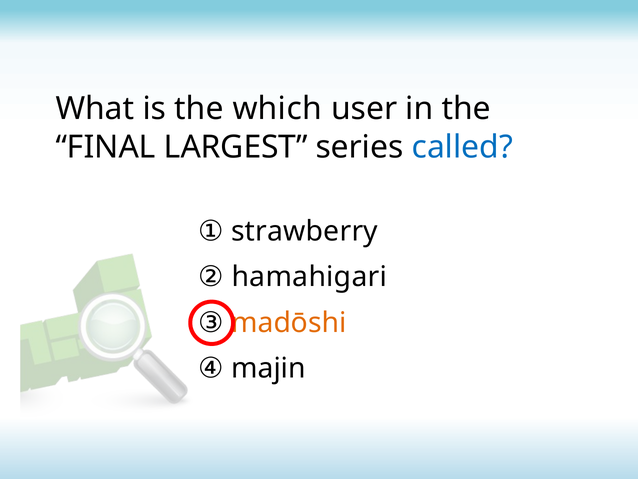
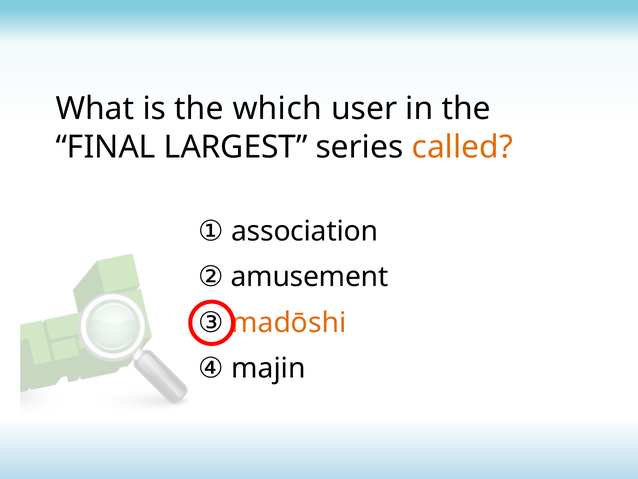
called colour: blue -> orange (462, 147)
strawberry: strawberry -> association (305, 231)
hamahigari: hamahigari -> amusement (310, 277)
